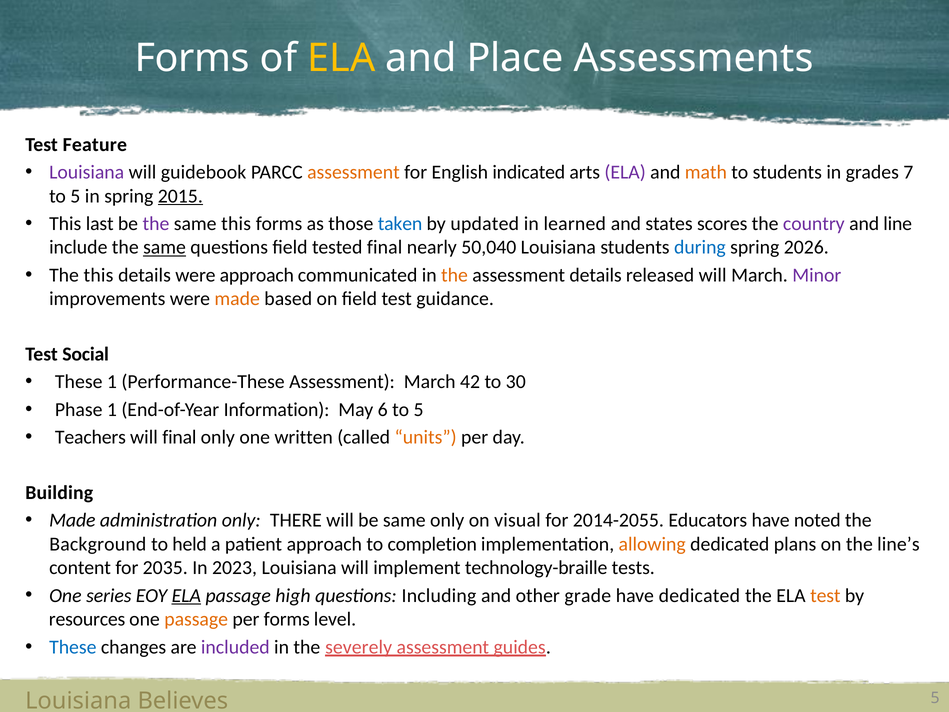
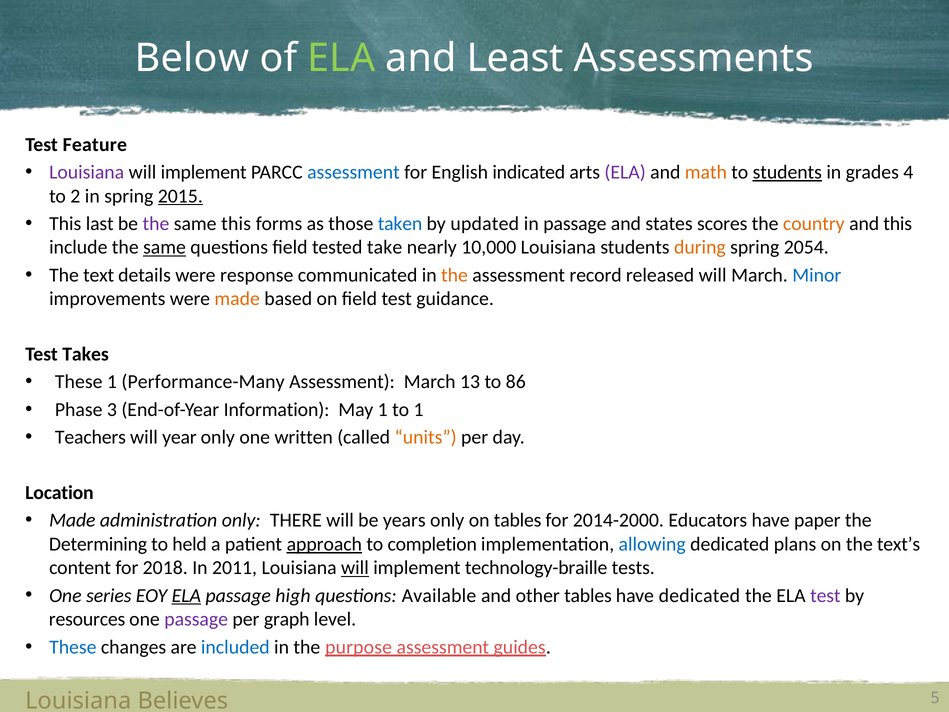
Forms: Forms -> Below (192, 58)
ELA colour: yellow -> light green (341, 58)
Place: Place -> Least (515, 58)
guidebook: guidebook -> implement (204, 172)
assessment colour: orange -> blue (353, 172)
students underline: none -> present (787, 172)
7: 7 -> 4 (908, 172)
5: 5 -> 2 (75, 196)
in learned: learned -> passage (575, 224)
country colour: purple -> orange (814, 224)
and line: line -> this (898, 224)
tested final: final -> take (385, 247)
50,040: 50,040 -> 10,000 (489, 247)
during colour: blue -> orange (700, 247)
2026: 2026 -> 2054 (806, 247)
The this: this -> text (99, 275)
were approach: approach -> response (257, 275)
assessment details: details -> record (596, 275)
Minor colour: purple -> blue (817, 275)
Social: Social -> Takes (86, 354)
Performance-These: Performance-These -> Performance-Many (203, 382)
42: 42 -> 13 (470, 382)
30: 30 -> 86 (516, 382)
Phase 1: 1 -> 3 (112, 410)
May 6: 6 -> 1 (383, 410)
5: 5 -> 1 (419, 410)
will final: final -> year (179, 437)
Building: Building -> Location (59, 493)
be same: same -> years (404, 520)
on visual: visual -> tables (518, 520)
2014-2055: 2014-2055 -> 2014-2000 (618, 520)
noted: noted -> paper (817, 520)
Background: Background -> Determining (98, 544)
approach underline: none -> present (324, 544)
allowing colour: orange -> blue (652, 544)
line’s: line’s -> text’s (899, 544)
2035: 2035 -> 2018 (165, 568)
2023: 2023 -> 2011 (235, 568)
will underline: none -> present (355, 568)
Including: Including -> Available (439, 595)
other grade: grade -> tables (588, 595)
test colour: orange -> purple (825, 595)
passage colour: orange -> purple (196, 619)
per forms: forms -> graph (287, 619)
included colour: purple -> blue (235, 647)
severely: severely -> purpose (359, 647)
